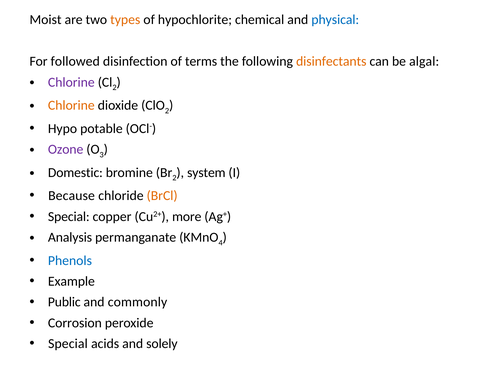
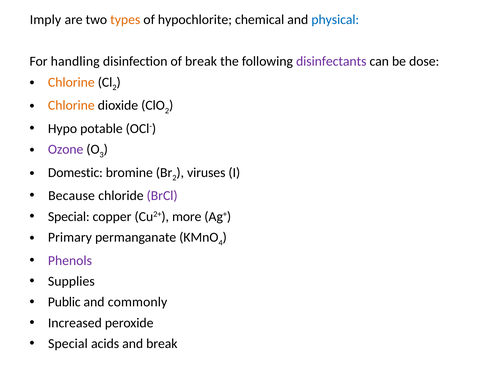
Moist: Moist -> Imply (45, 20)
followed: followed -> handling (75, 61)
of terms: terms -> break (201, 61)
disinfectants colour: orange -> purple (331, 61)
algal: algal -> dose (424, 61)
Chlorine colour: purple -> orange (71, 82)
system: system -> viruses (206, 173)
BrCl colour: orange -> purple (162, 196)
Analysis: Analysis -> Primary (70, 237)
Phenols colour: blue -> purple (70, 261)
Example: Example -> Supplies (71, 281)
Corrosion: Corrosion -> Increased (75, 323)
and solely: solely -> break (162, 344)
